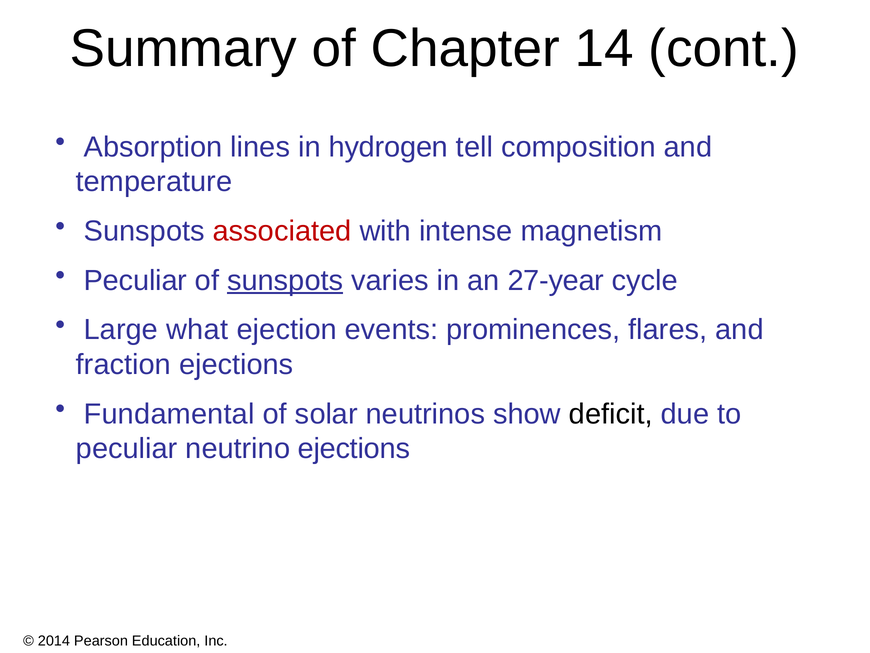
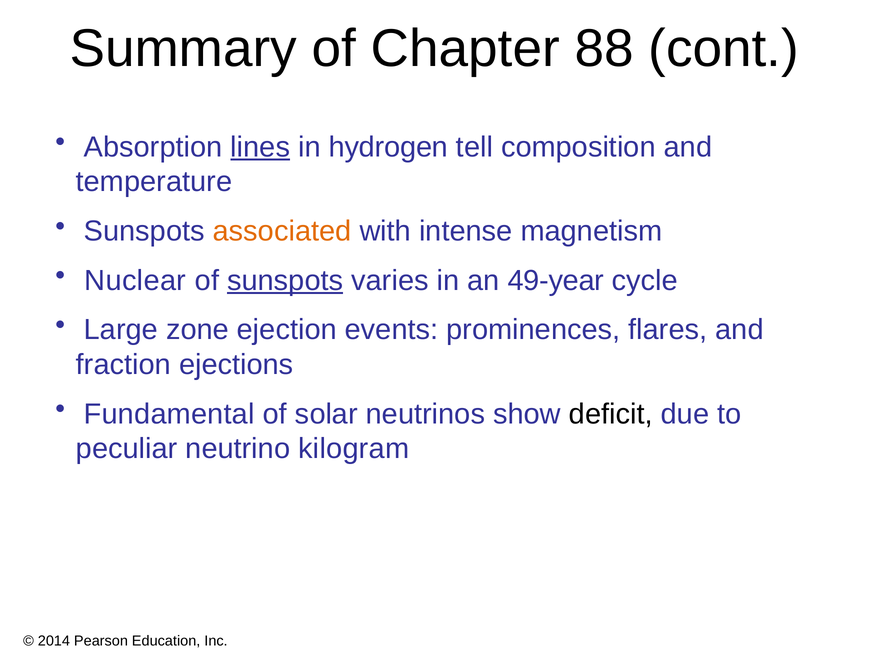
14: 14 -> 88 (604, 49)
lines underline: none -> present (260, 147)
associated colour: red -> orange (282, 231)
Peculiar: Peculiar -> Nuclear (135, 280)
27-year: 27-year -> 49-year (556, 280)
what: what -> zone (197, 330)
neutrino ejections: ejections -> kilogram (354, 448)
